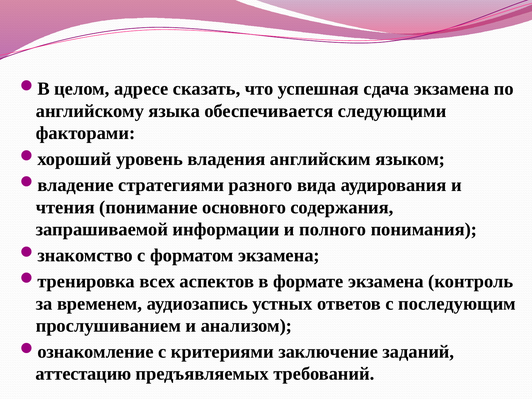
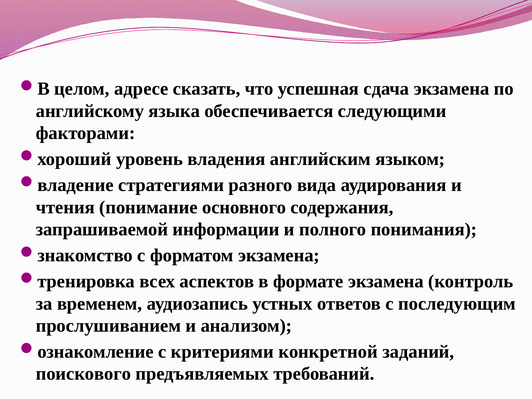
заключение: заключение -> конкретной (328, 352)
аттестацию: аттестацию -> поискового (83, 374)
